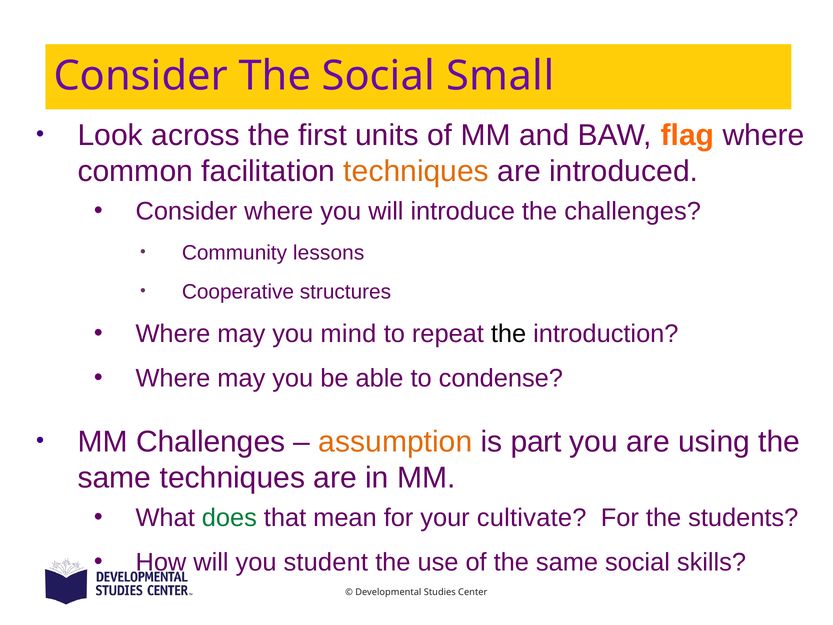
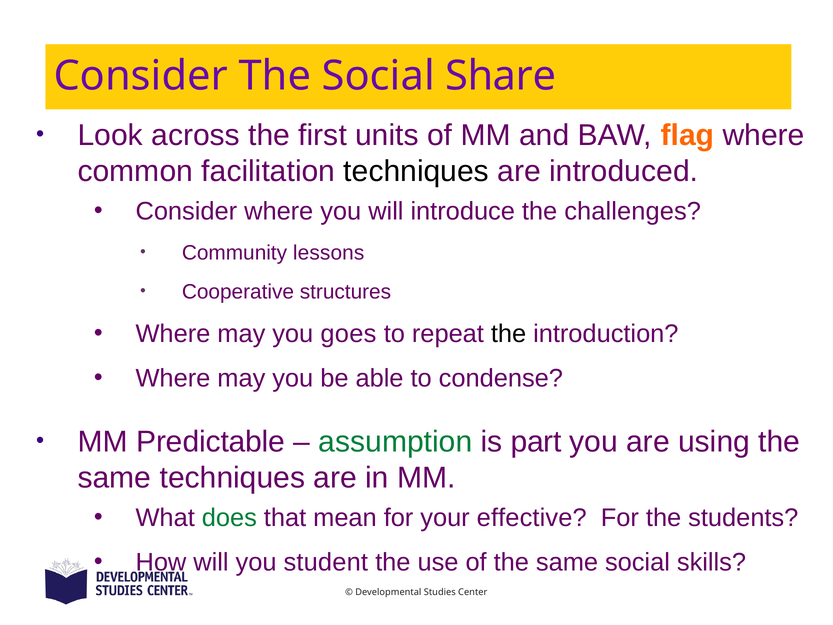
Small: Small -> Share (501, 76)
techniques colour: orange -> black (416, 171)
mind: mind -> goes (348, 334)
MM Challenges: Challenges -> Predictable (211, 442)
assumption colour: orange -> green (395, 442)
cultivate: cultivate -> effective (532, 518)
